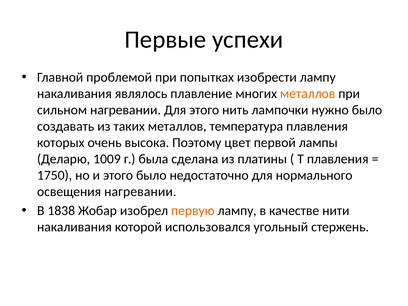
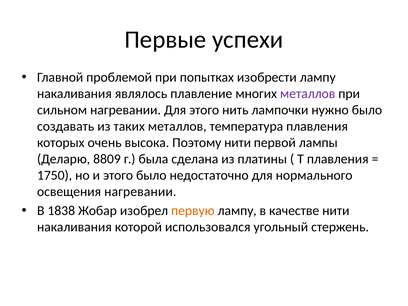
металлов colour: orange -> purple (308, 94)
Поэтому цвет: цвет -> нити (238, 143)
1009: 1009 -> 8809 (107, 159)
